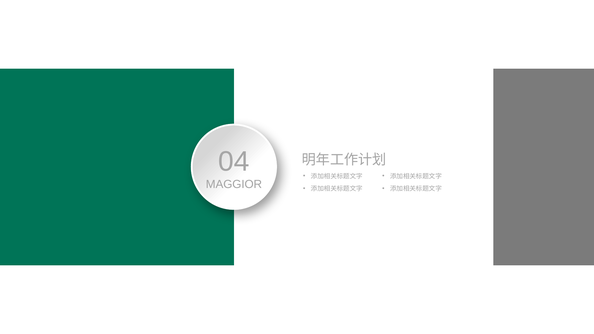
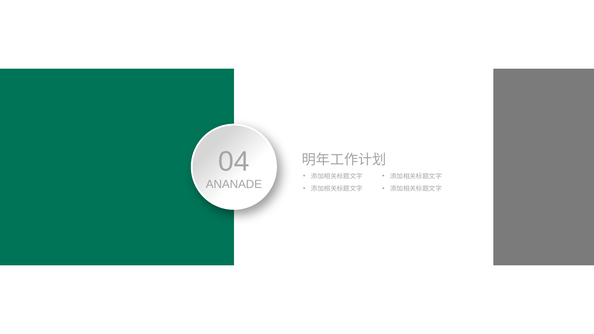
MAGGIOR: MAGGIOR -> ANANADE (234, 185)
